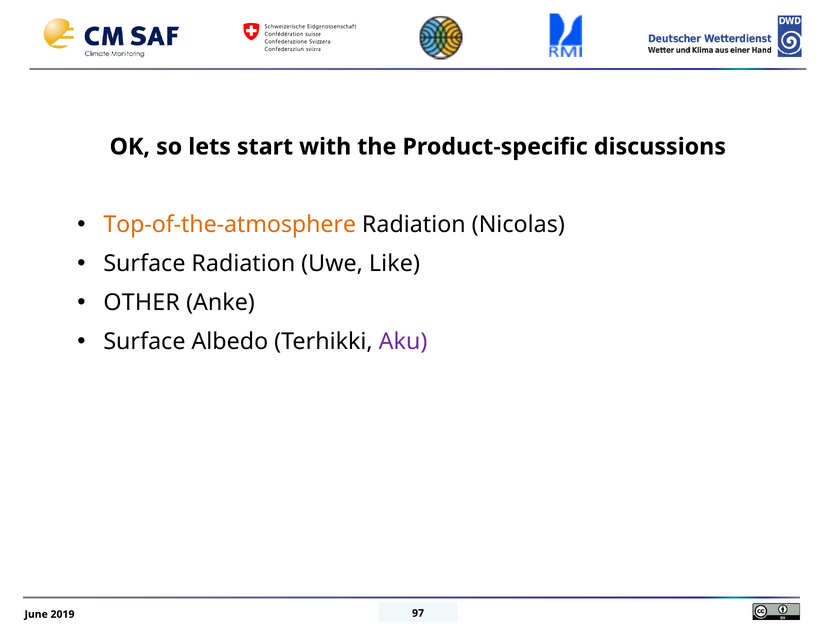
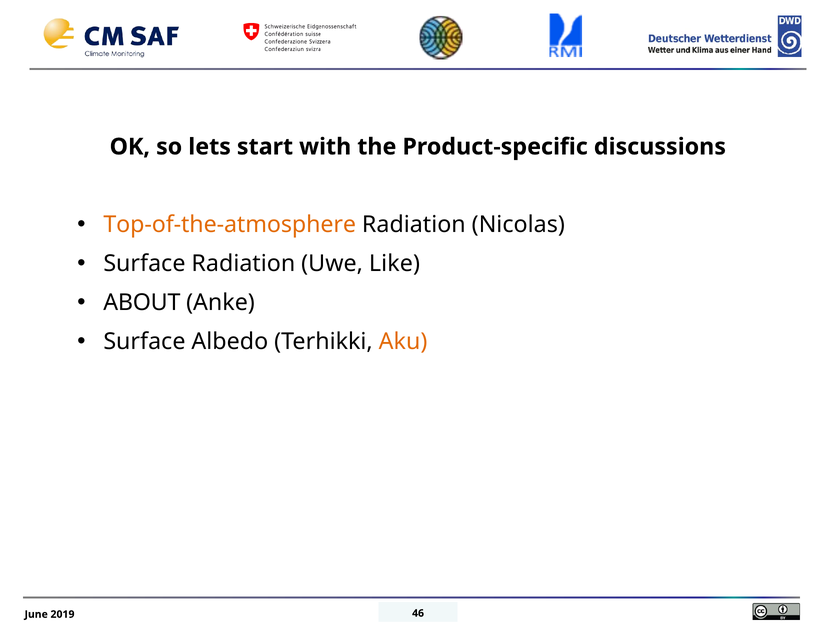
OTHER: OTHER -> ABOUT (142, 303)
Aku colour: purple -> orange (403, 342)
97: 97 -> 46 (418, 613)
